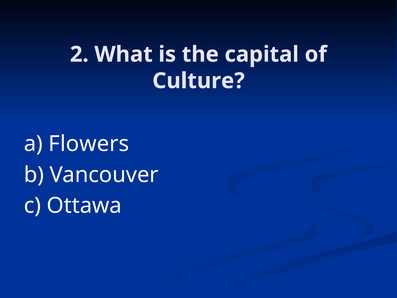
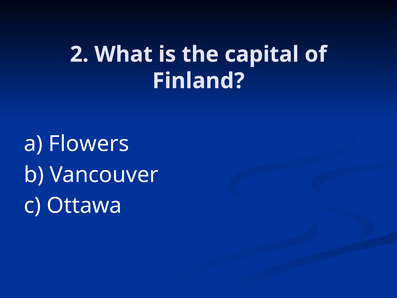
Culture: Culture -> Finland (198, 81)
